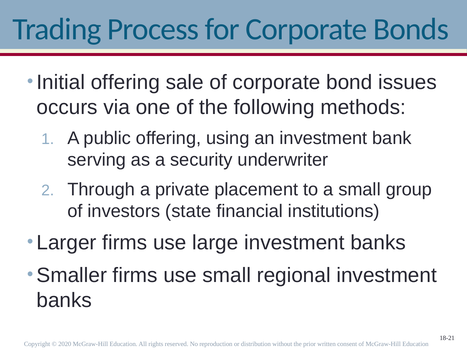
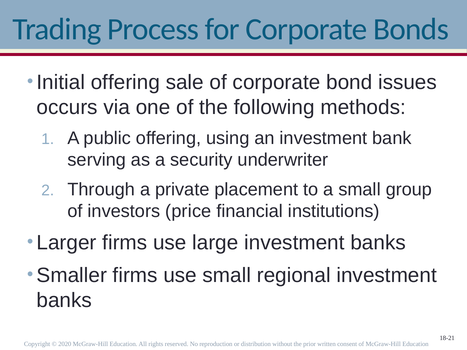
state: state -> price (188, 211)
